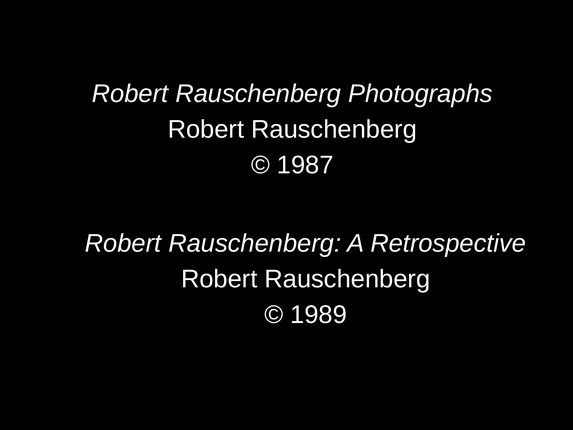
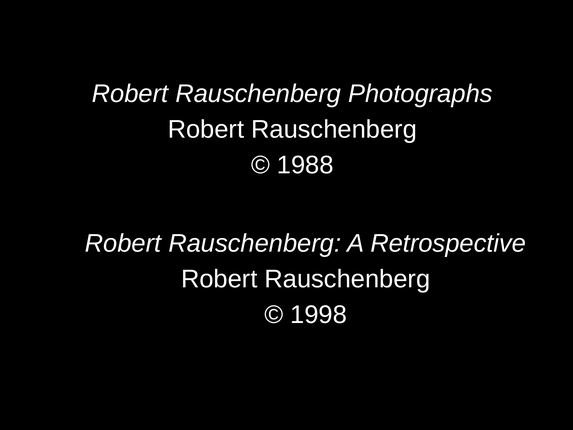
1987: 1987 -> 1988 (305, 165)
1989: 1989 -> 1998 (319, 314)
